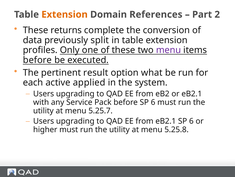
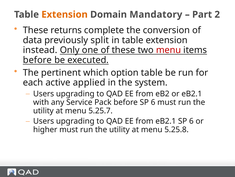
References: References -> Mandatory (156, 14)
profiles: profiles -> instead (40, 50)
menu colour: purple -> red (169, 50)
result: result -> which (96, 72)
option what: what -> table (152, 72)
